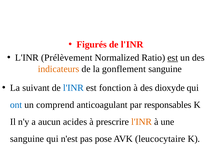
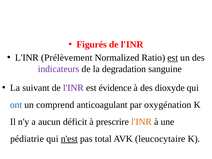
indicateurs colour: orange -> purple (59, 69)
gonflement: gonflement -> degradation (124, 69)
l'INR colour: blue -> purple (73, 88)
fonction: fonction -> évidence (115, 88)
responsables: responsables -> oxygénation (168, 105)
acides: acides -> déficit (75, 122)
sanguine: sanguine -> pédiatrie (27, 139)
n'est underline: none -> present (69, 139)
pose: pose -> total (103, 139)
